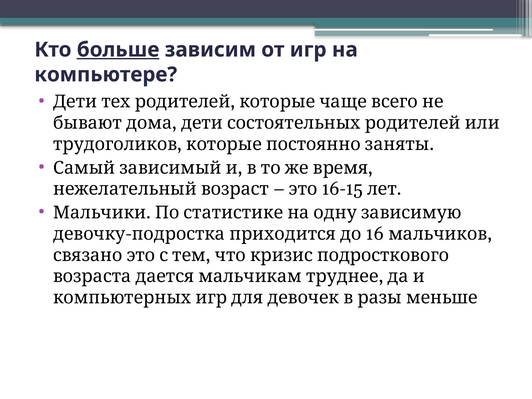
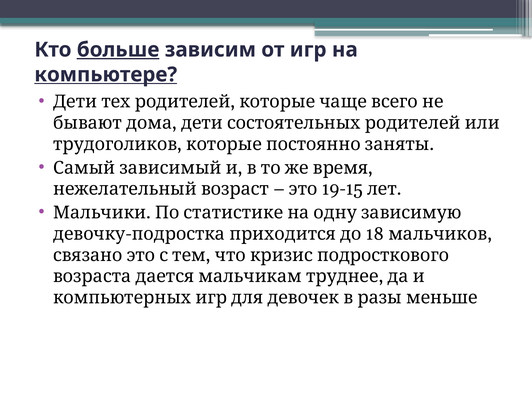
компьютере underline: none -> present (106, 75)
16-15: 16-15 -> 19-15 (342, 189)
16: 16 -> 18 (375, 234)
